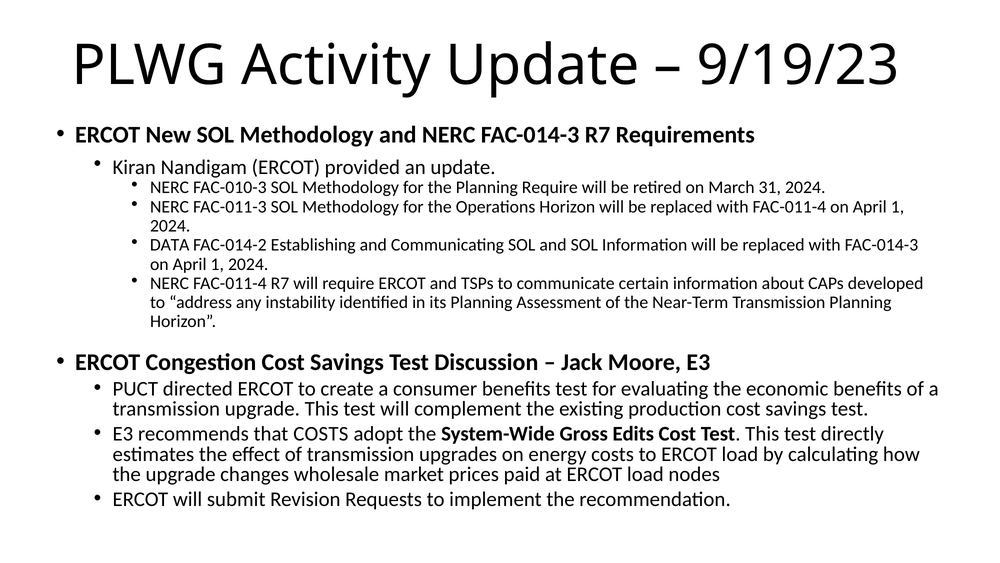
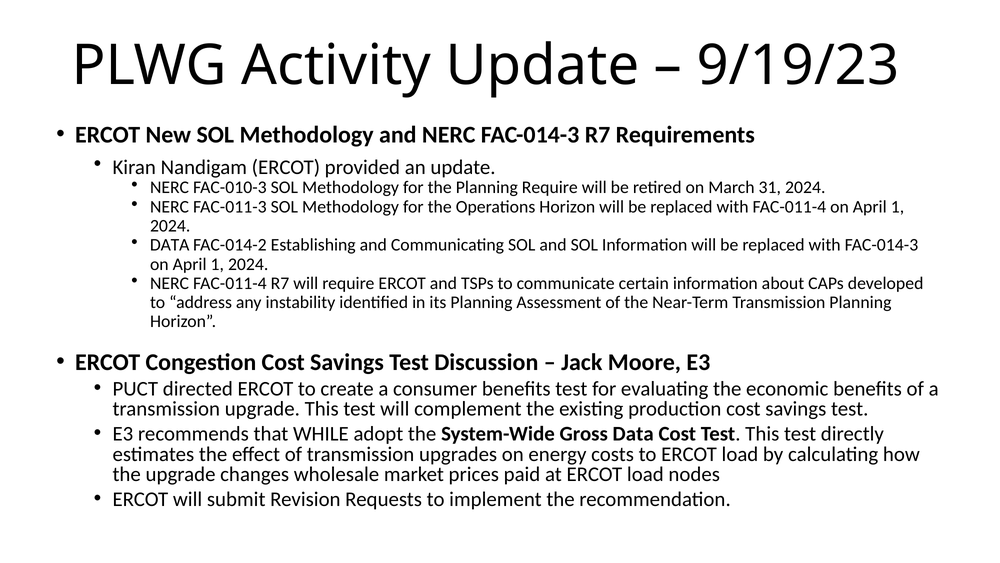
that COSTS: COSTS -> WHILE (321, 434)
Gross Edits: Edits -> Data (633, 434)
